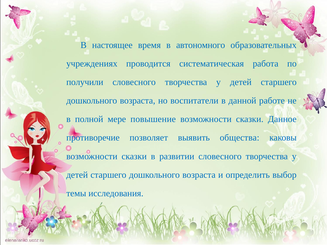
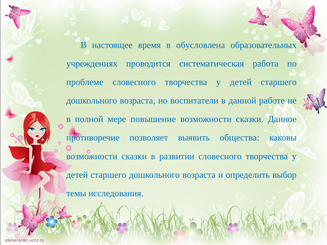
автономного: автономного -> обусловлена (201, 45)
получили: получили -> проблеме (85, 82)
